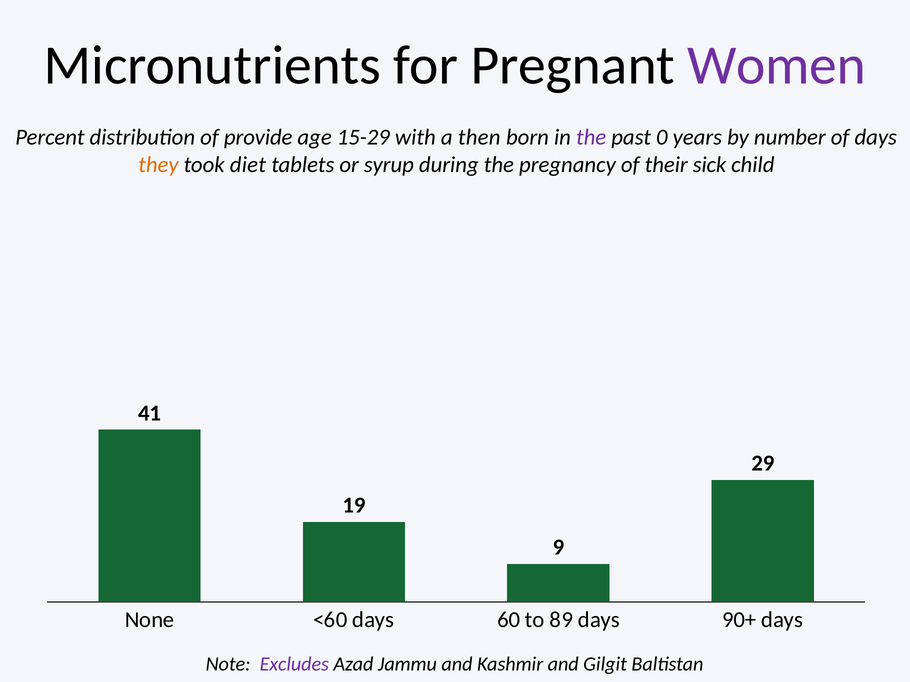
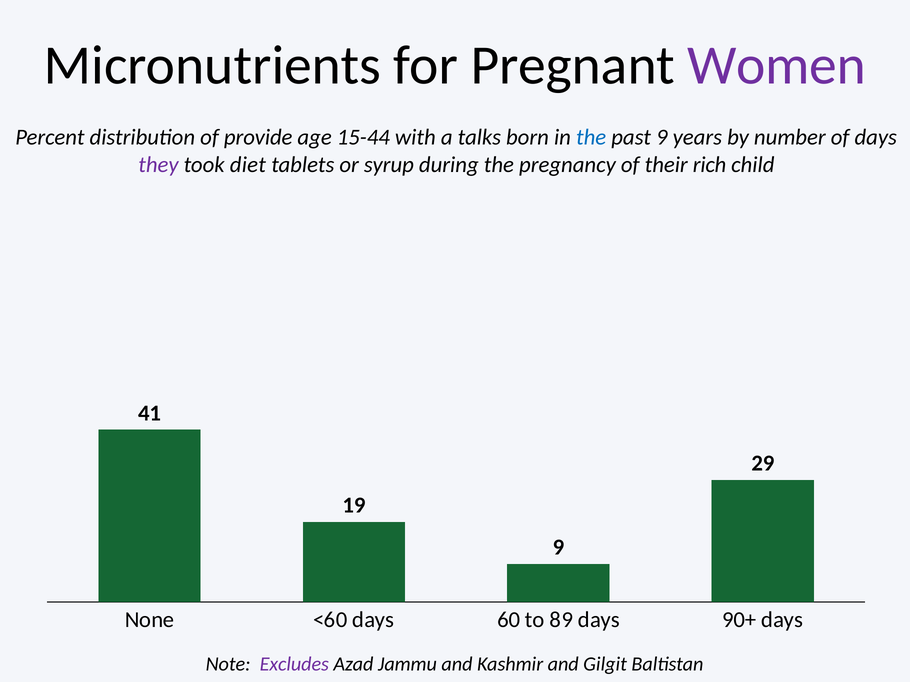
15-29: 15-29 -> 15-44 (363, 137)
then: then -> talks (479, 137)
the colour: purple -> blue (591, 137)
past 0: 0 -> 9 (662, 137)
they colour: orange -> purple (158, 165)
sick: sick -> rich (710, 165)
